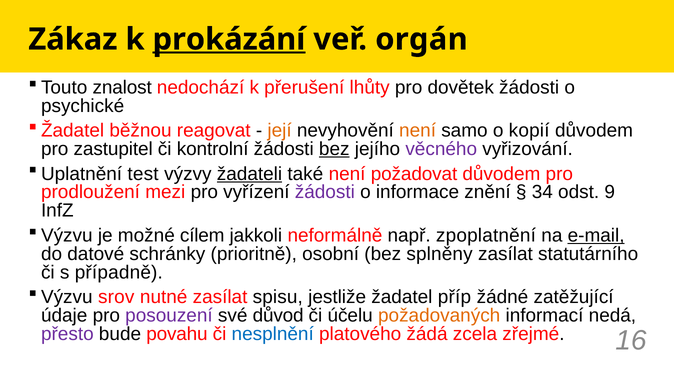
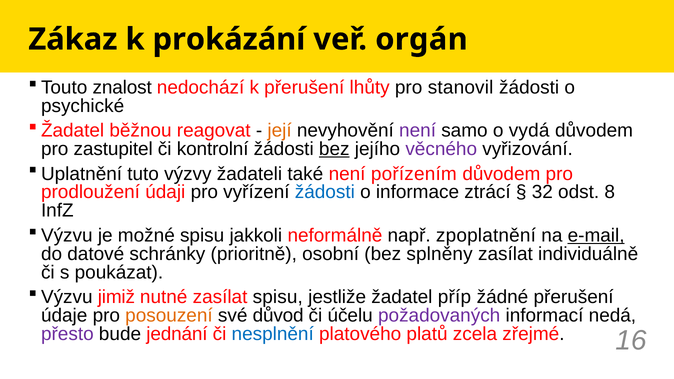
prokázání underline: present -> none (229, 39)
dovětek: dovětek -> stanovil (461, 87)
není colour: orange -> purple (418, 131)
kopií: kopií -> vydá (529, 131)
test: test -> tuto (143, 174)
žadateli underline: present -> none (249, 174)
požadovat: požadovat -> pořízením (414, 174)
mezi: mezi -> údaji (165, 192)
žádosti colour: purple -> blue (325, 192)
znění: znění -> ztrácí (488, 192)
34: 34 -> 32 (542, 192)
9: 9 -> 8 (610, 192)
možné cílem: cílem -> spisu (202, 235)
statutárního: statutárního -> individuálně (588, 254)
případně: případně -> poukázat (119, 272)
srov: srov -> jimiž (116, 297)
žádné zatěžující: zatěžující -> přerušení (574, 297)
posouzení colour: purple -> orange (169, 316)
požadovaných colour: orange -> purple (439, 316)
povahu: povahu -> jednání (177, 334)
žádá: žádá -> platů (427, 334)
